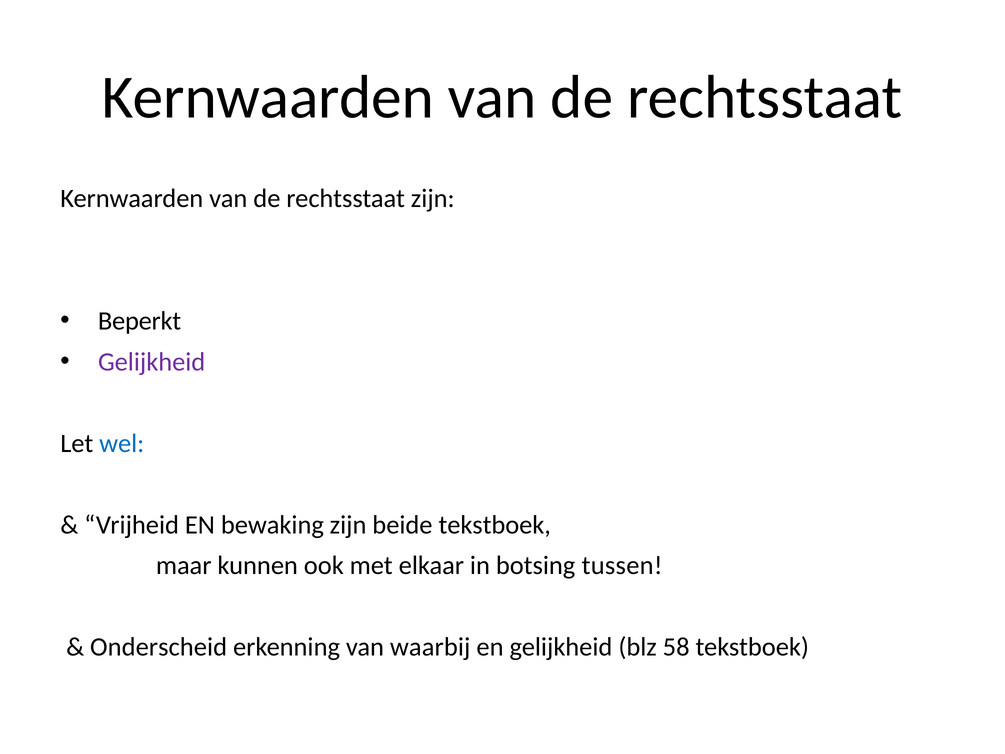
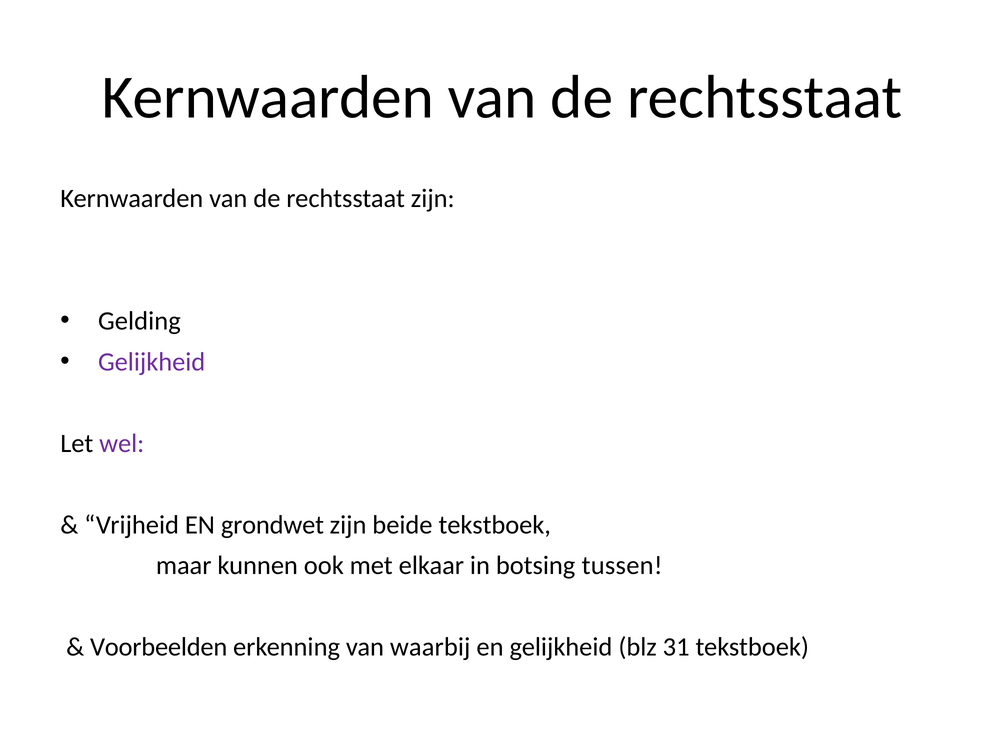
Beperkt: Beperkt -> Gelding (139, 321)
wel colour: blue -> purple (122, 443)
bewaking: bewaking -> grondwet (272, 525)
Onderscheid: Onderscheid -> Voorbeelden (159, 647)
58: 58 -> 31 (676, 647)
